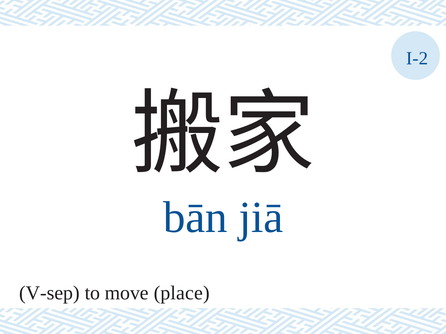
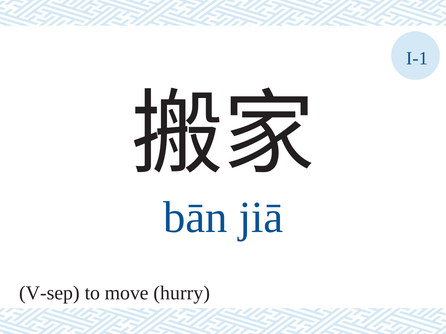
I-2: I-2 -> I-1 (417, 58)
place: place -> hurry (182, 293)
